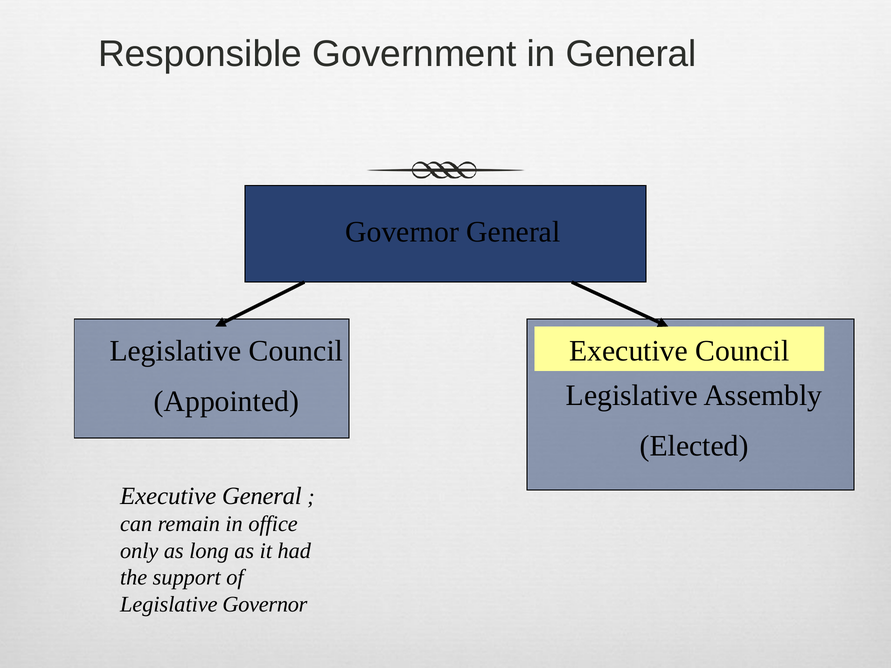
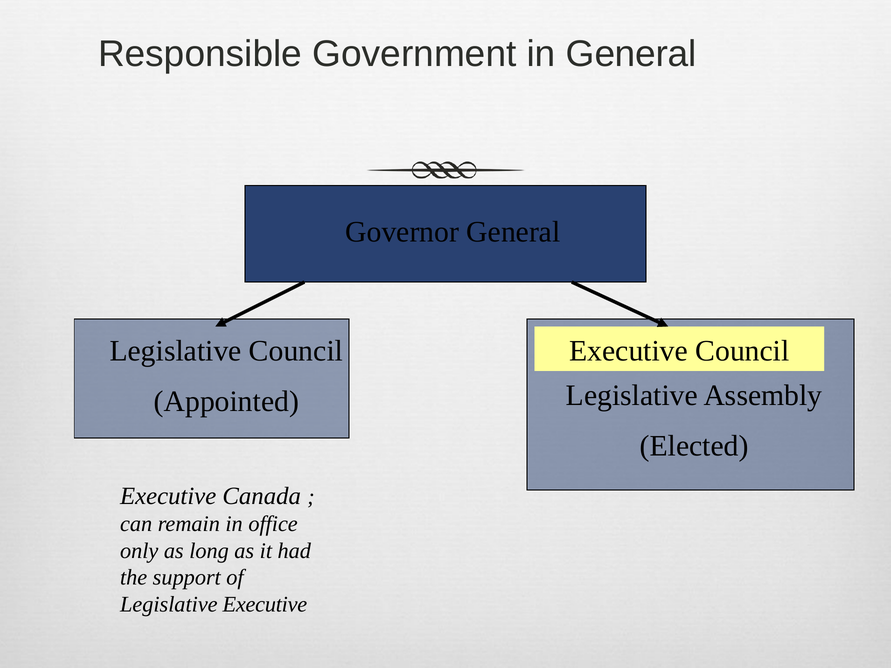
Executive General: General -> Canada (262, 496)
Legislative Governor: Governor -> Executive (265, 604)
